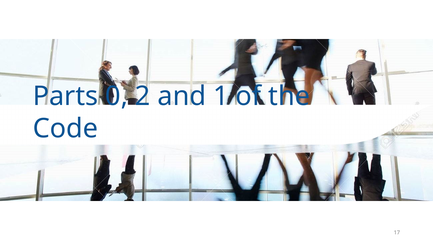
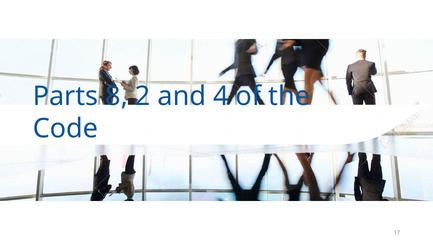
0: 0 -> 8 (117, 96)
1: 1 -> 4 (221, 96)
